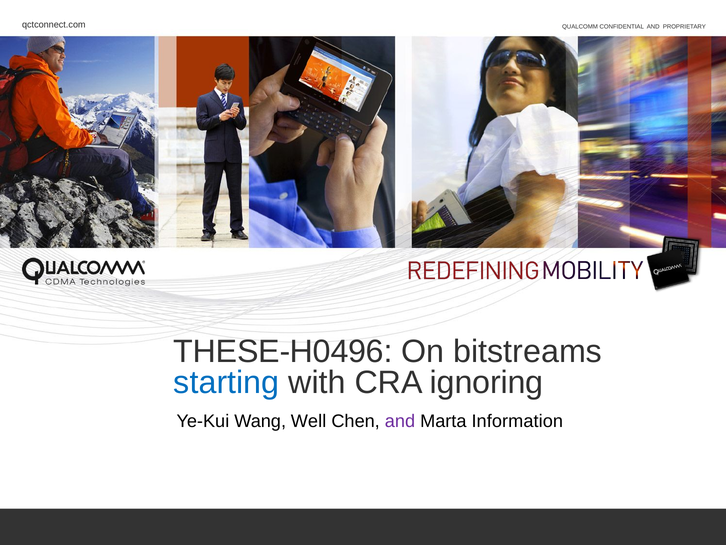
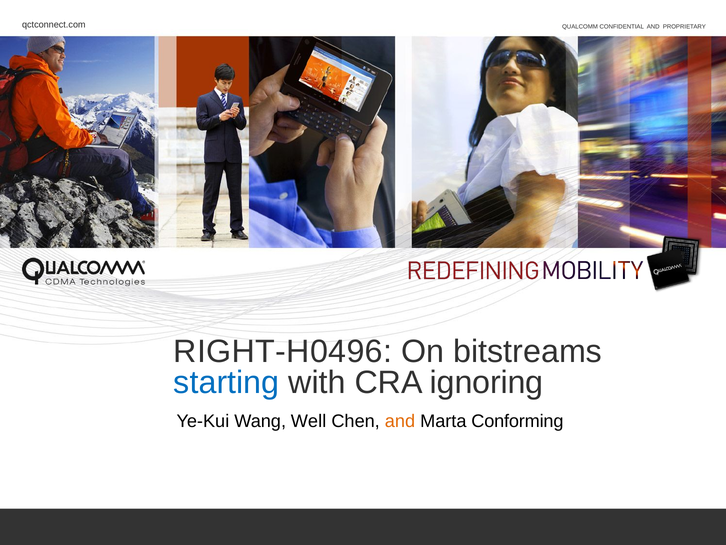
THESE-H0496: THESE-H0496 -> RIGHT-H0496 (283, 351)
and colour: purple -> orange (400, 421)
Information: Information -> Conforming (517, 421)
